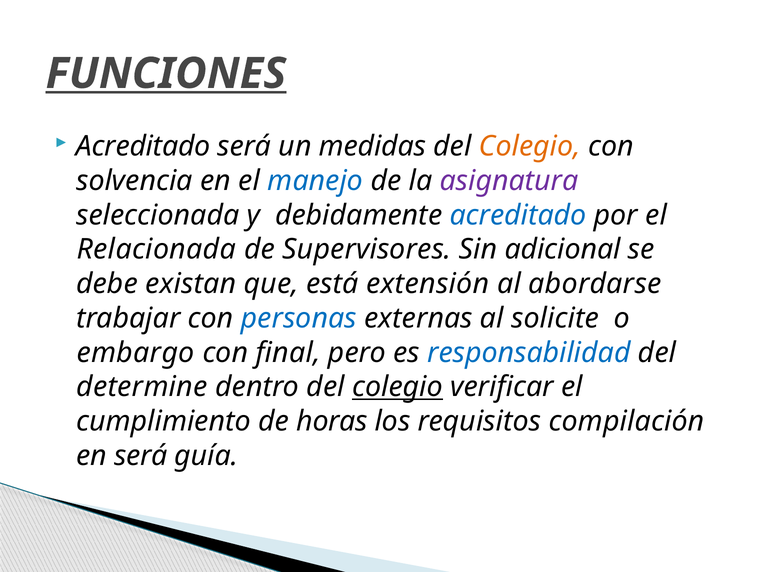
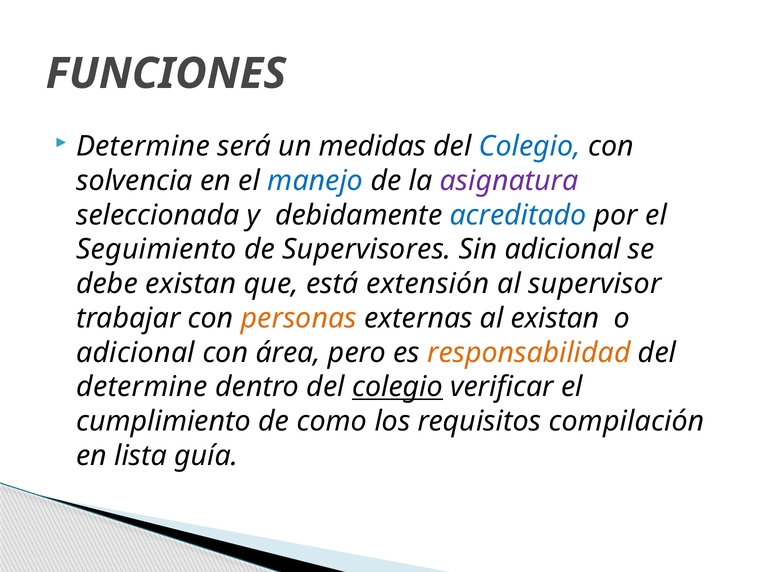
FUNCIONES underline: present -> none (166, 74)
Acreditado: Acreditado -> Determine (143, 147)
Colegio colour: orange -> blue (530, 147)
Relacionada: Relacionada -> Seguimiento (156, 250)
abordarse: abordarse -> supervisor (595, 284)
personas colour: blue -> orange (299, 318)
al solicite: solicite -> existan (555, 318)
embargo: embargo -> adicional (136, 353)
final: final -> área (288, 353)
responsabilidad colour: blue -> orange (529, 353)
horas: horas -> como (332, 421)
en será: será -> lista (141, 456)
